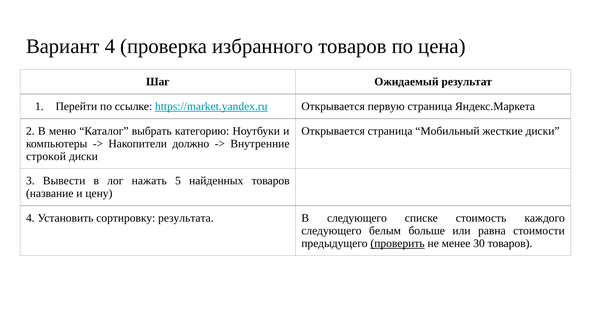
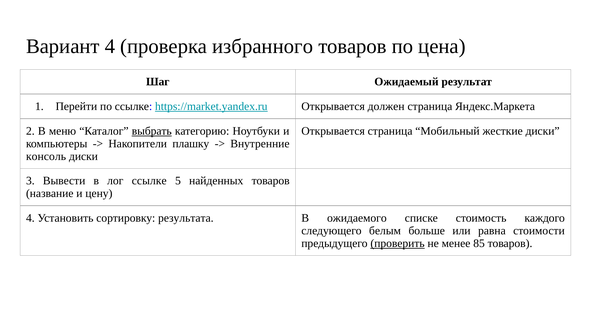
первую: первую -> должен (386, 107)
выбрать underline: none -> present (152, 131)
должно: должно -> плашку (191, 144)
строкой: строкой -> консоль (46, 157)
лог нажать: нажать -> ссылке (149, 181)
В следующего: следующего -> ожидаемого (357, 218)
30: 30 -> 85 (479, 244)
